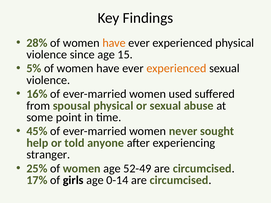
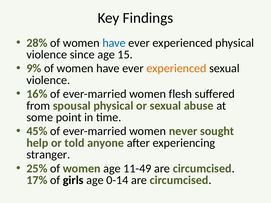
have colour: orange -> blue (114, 43)
5%: 5% -> 9% (34, 68)
used: used -> flesh (180, 94)
52-49: 52-49 -> 11-49 (137, 169)
